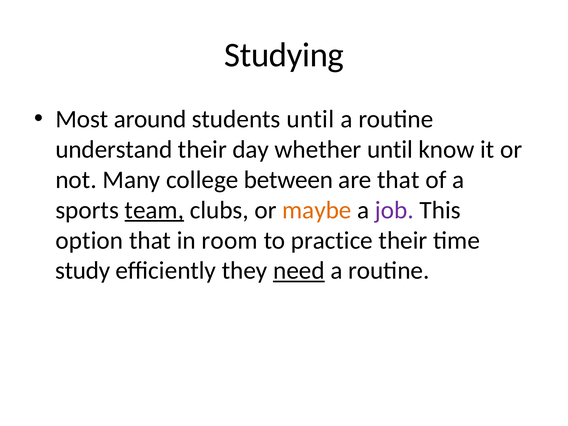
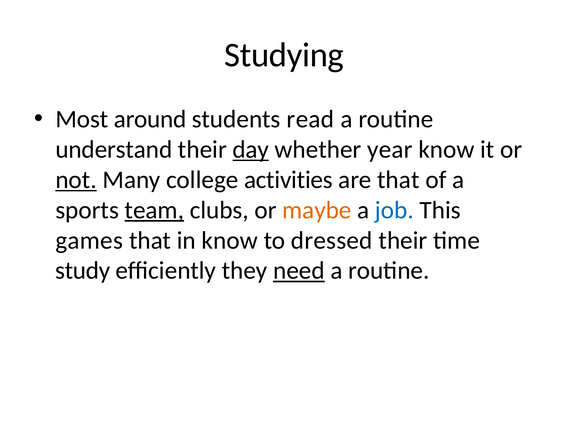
students until: until -> read (310, 119)
day underline: none -> present (251, 149)
whether until: until -> year (390, 149)
not underline: none -> present (76, 180)
between: between -> activities (288, 180)
job colour: purple -> blue (394, 210)
option: option -> games (89, 240)
in room: room -> know (230, 240)
practice: practice -> dressed (332, 240)
